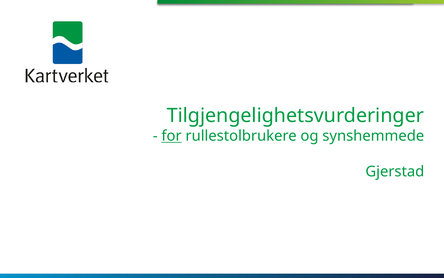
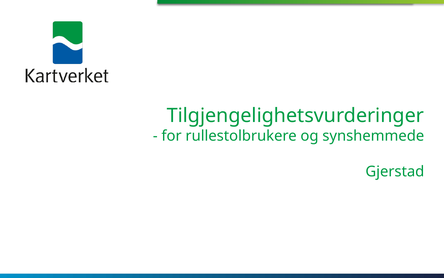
for underline: present -> none (172, 136)
